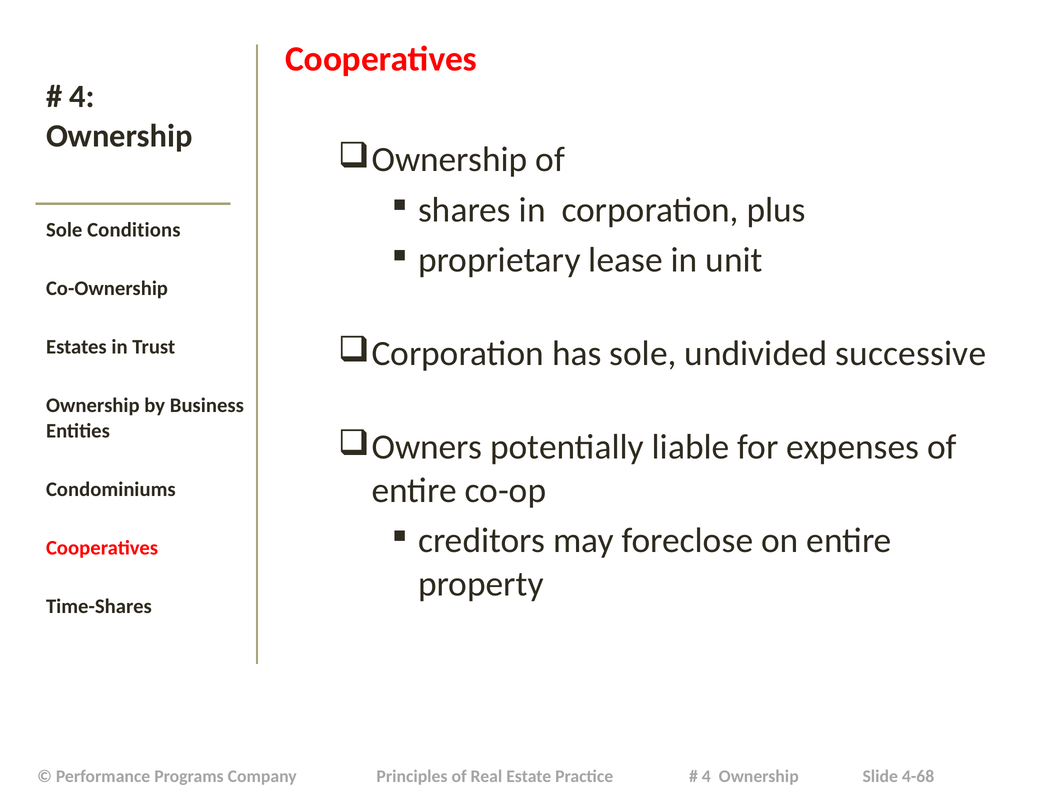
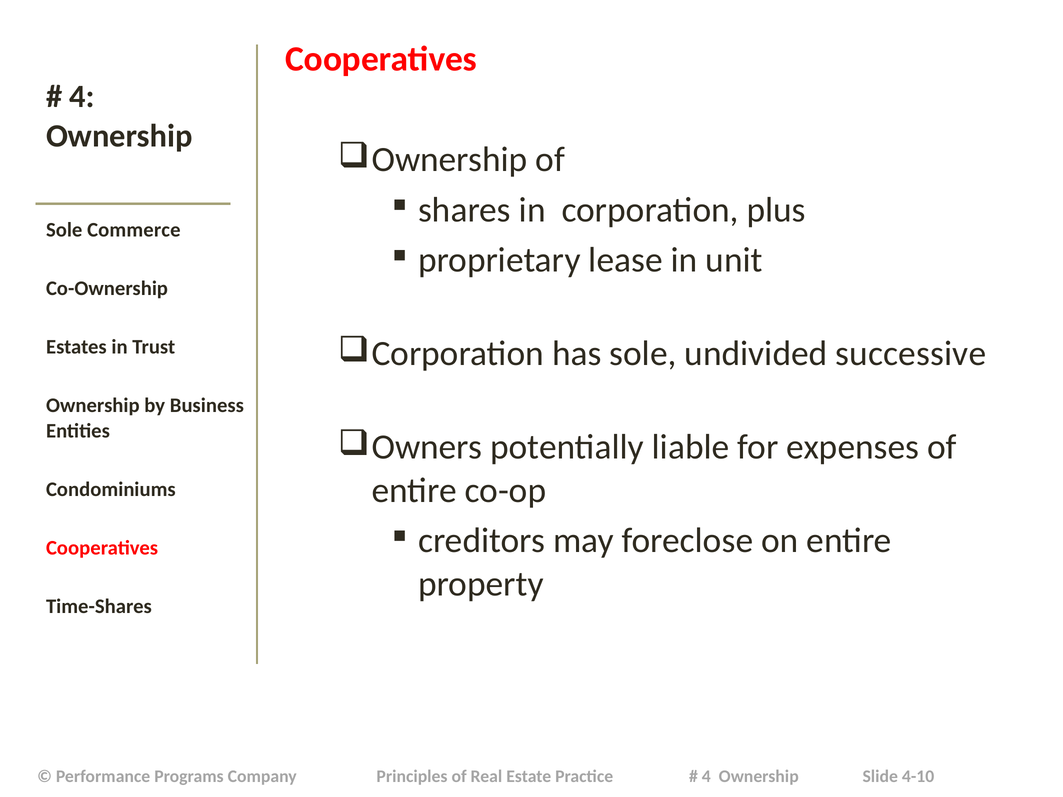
Conditions: Conditions -> Commerce (134, 230)
4-68: 4-68 -> 4-10 (918, 777)
